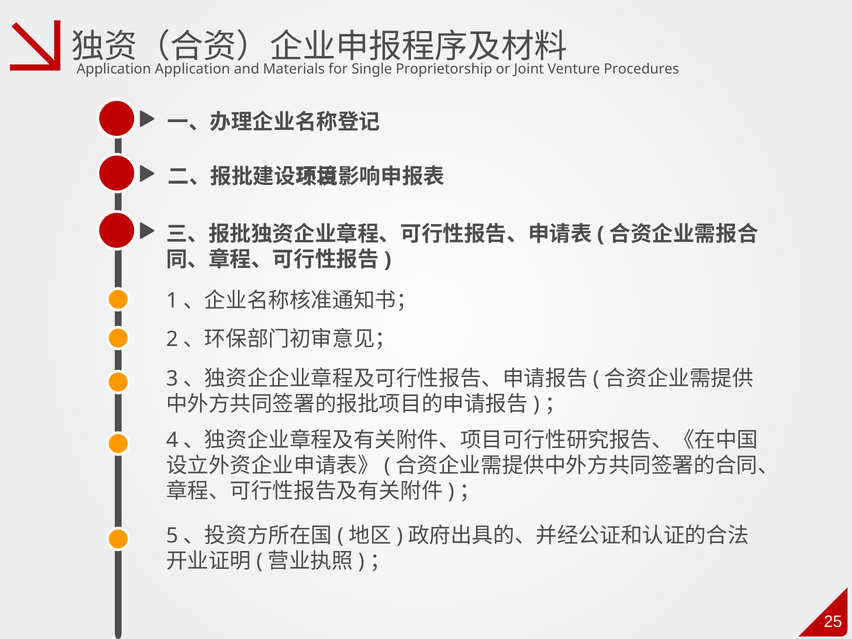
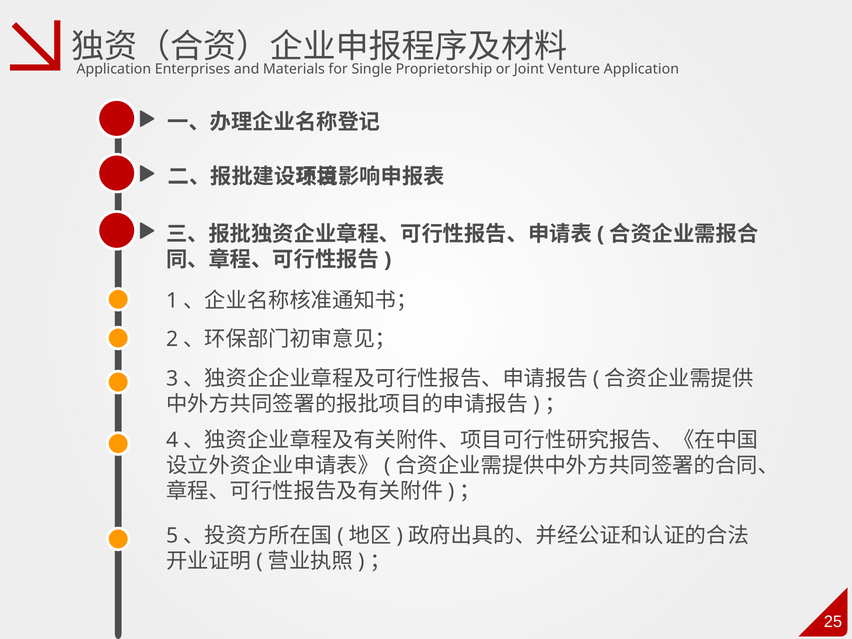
Application Application: Application -> Enterprises (193, 69)
Venture Procedures: Procedures -> Application (641, 69)
